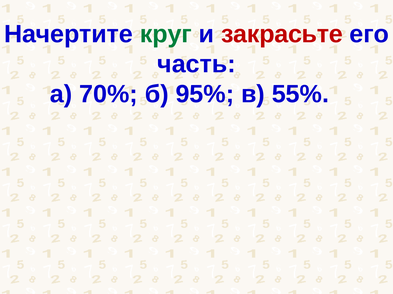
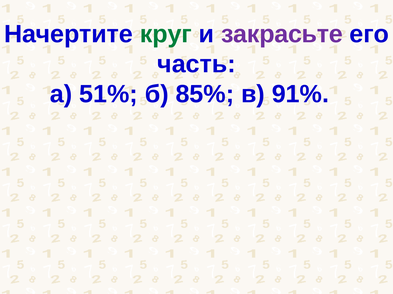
закрасьте colour: red -> purple (282, 34)
70%: 70% -> 51% (109, 94)
95%: 95% -> 85% (205, 94)
55%: 55% -> 91% (300, 94)
